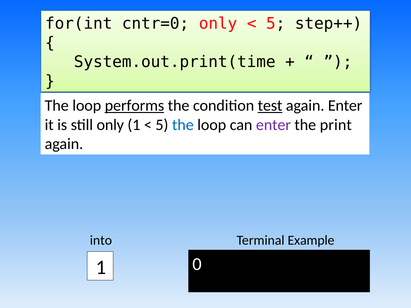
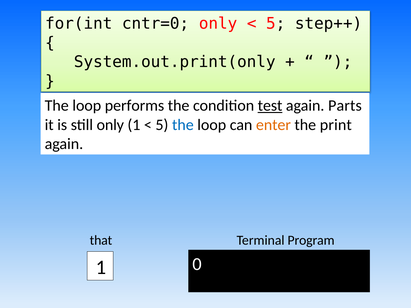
System.out.print(time: System.out.print(time -> System.out.print(only (175, 62)
performs underline: present -> none (134, 106)
again Enter: Enter -> Parts (345, 106)
enter colour: purple -> orange (273, 125)
into: into -> that (101, 240)
Example: Example -> Program (311, 240)
